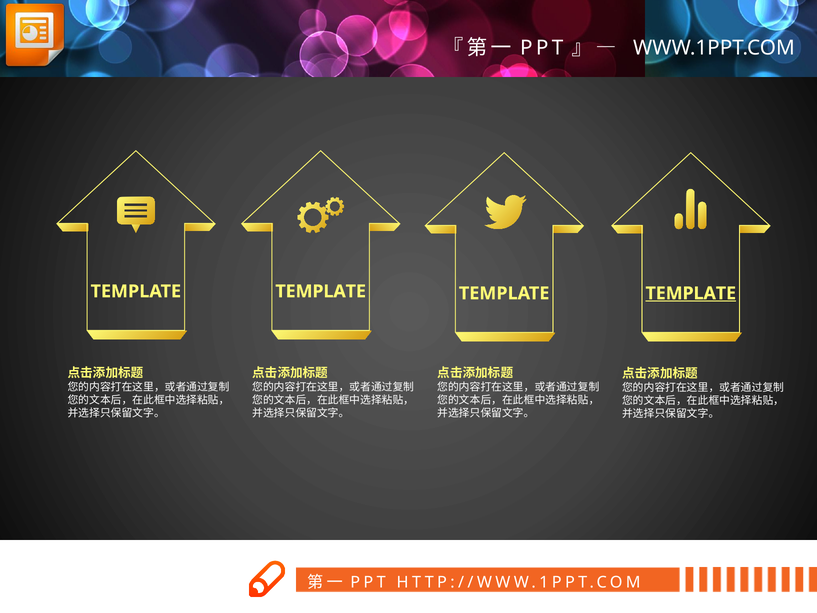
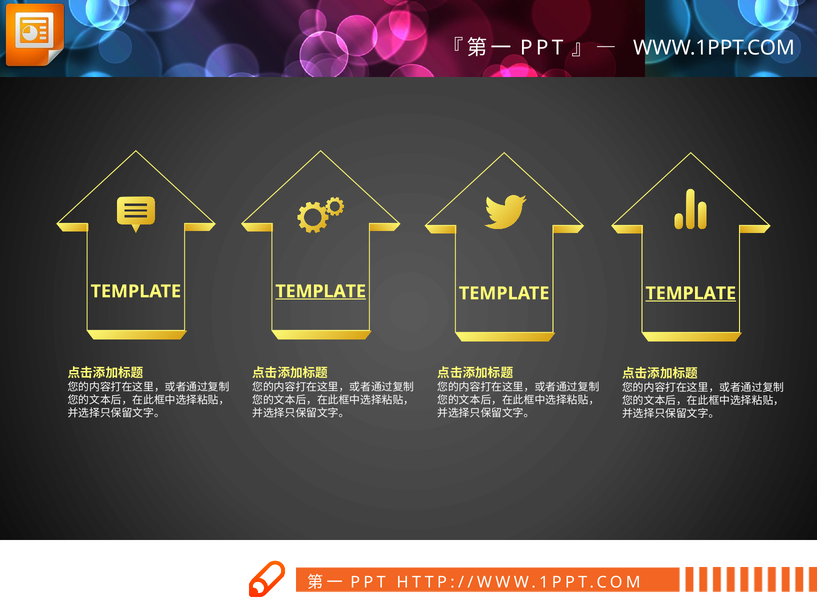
TEMPLATE underline: none -> present (321, 291)
